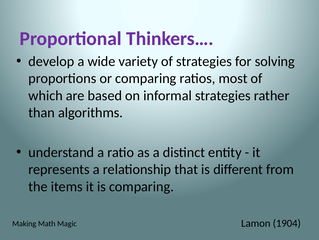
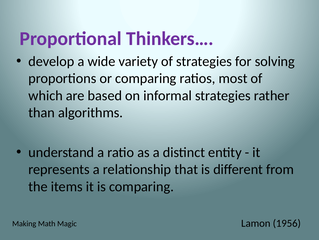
1904: 1904 -> 1956 (287, 223)
